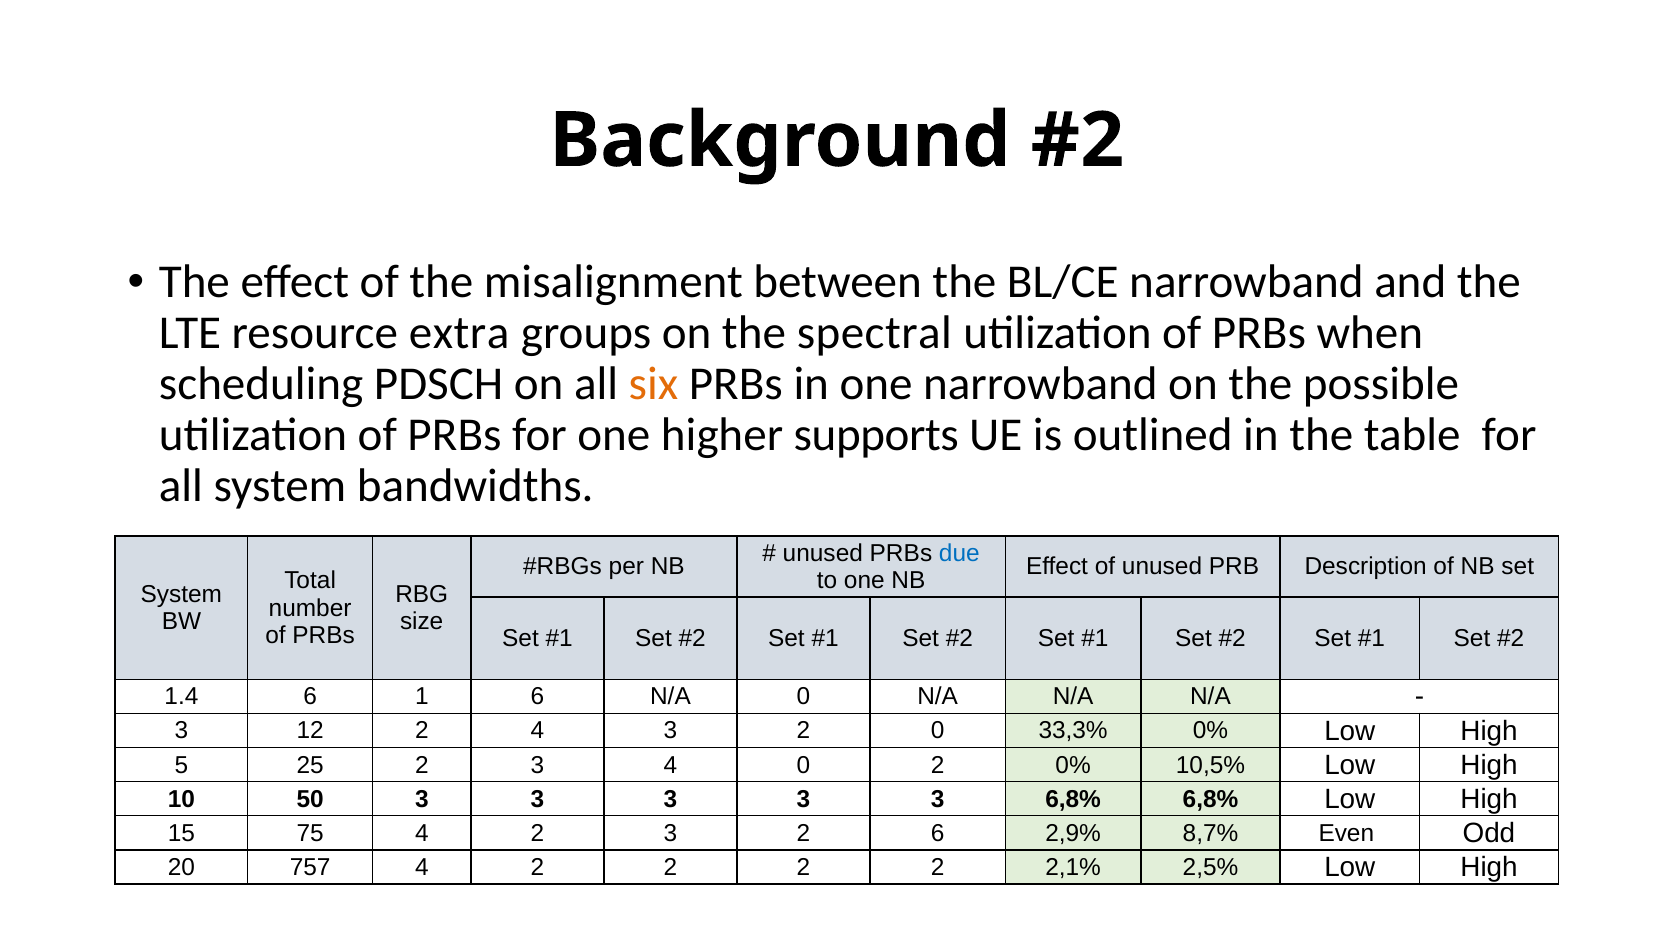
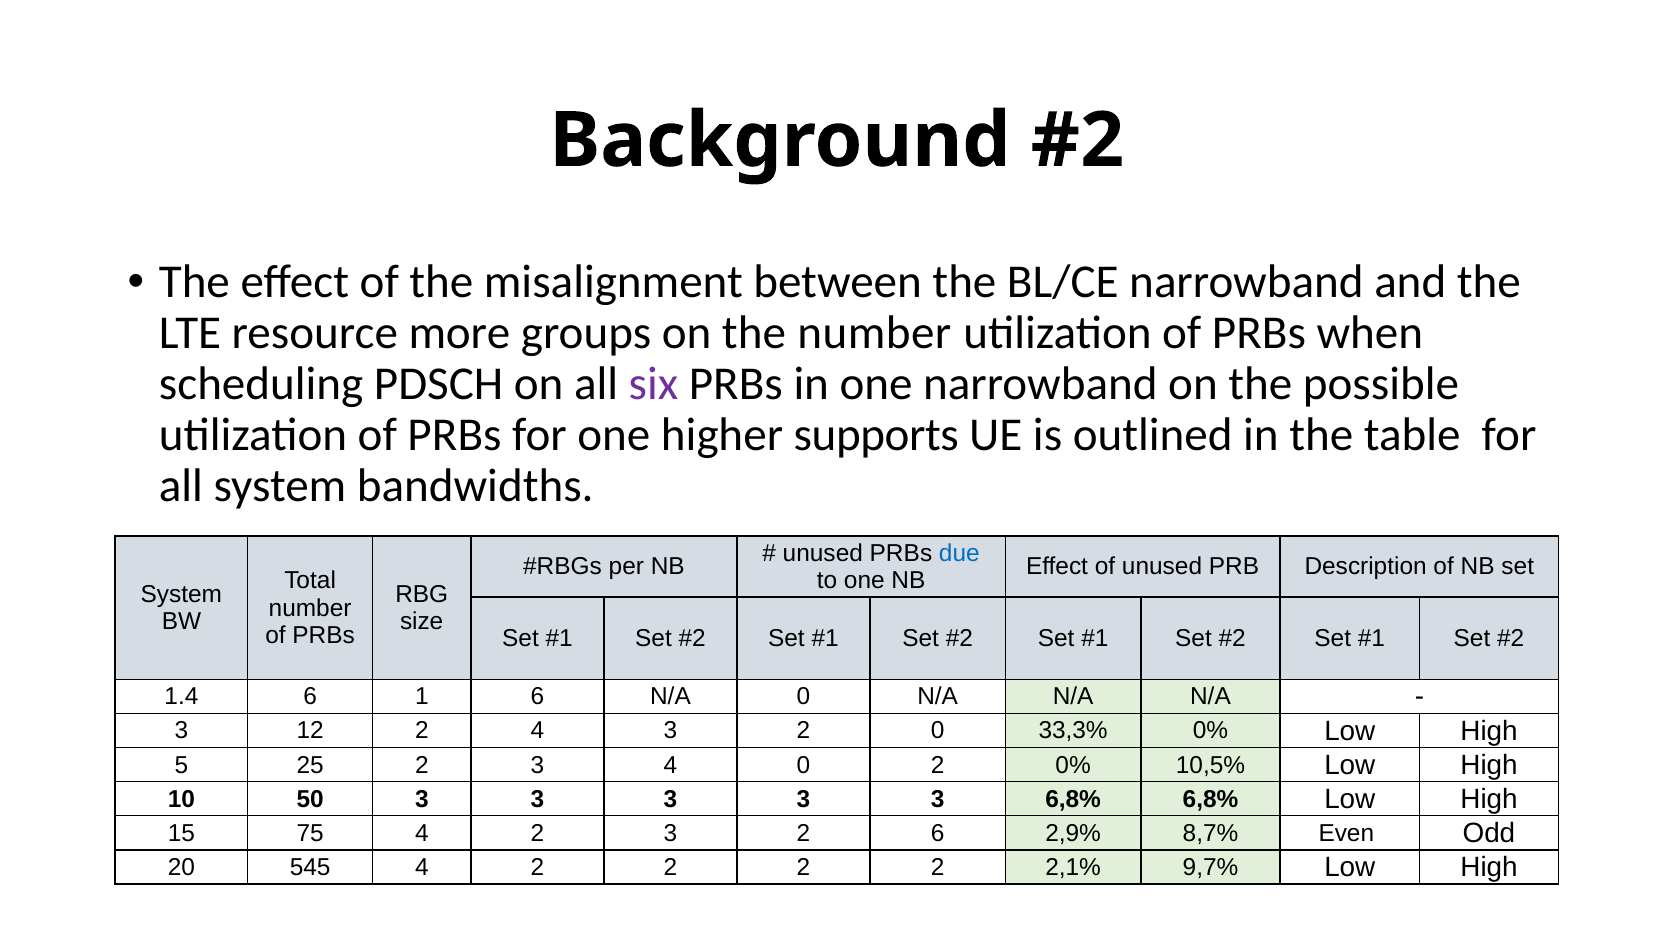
extra: extra -> more (459, 333)
the spectral: spectral -> number (874, 333)
six colour: orange -> purple (654, 384)
757: 757 -> 545 (310, 867)
2,5%: 2,5% -> 9,7% (1211, 867)
